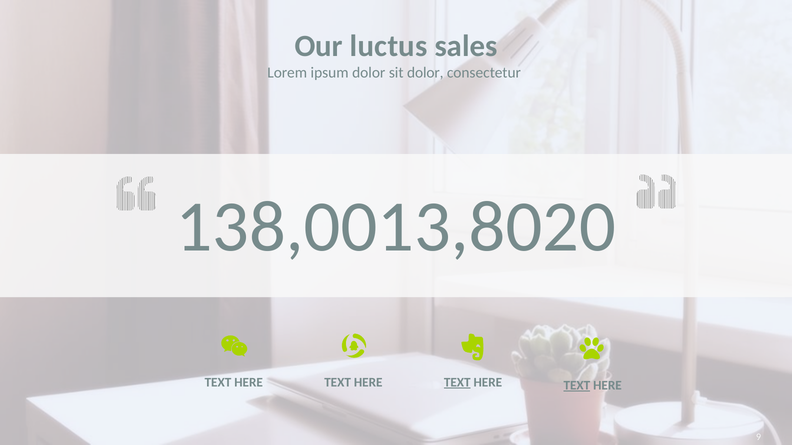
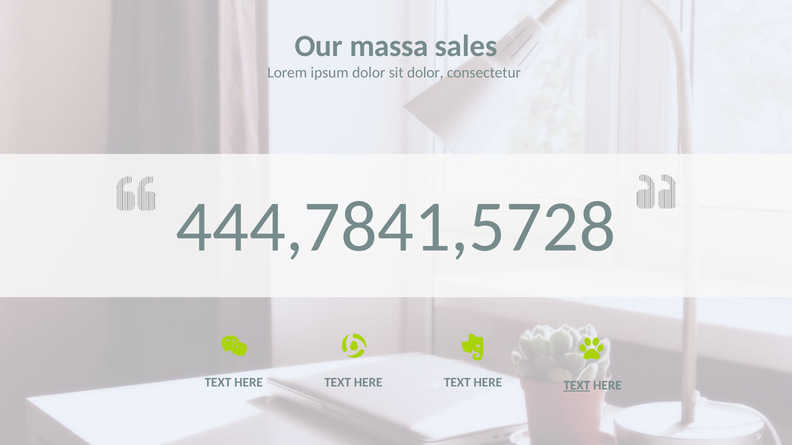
luctus: luctus -> massa (389, 46)
138,0013,8020: 138,0013,8020 -> 444,7841,5728 (396, 227)
TEXT underline: present -> none (457, 383)
